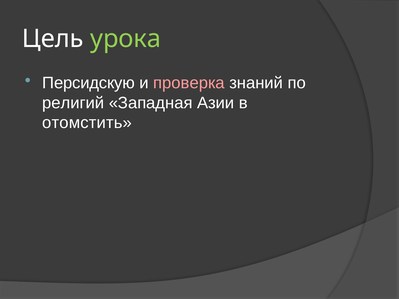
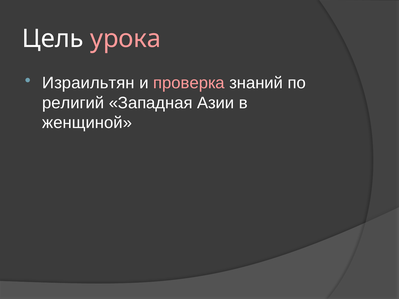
урока colour: light green -> pink (126, 39)
Персидскую: Персидскую -> Израильтян (88, 83)
отомстить: отомстить -> женщиной (87, 123)
